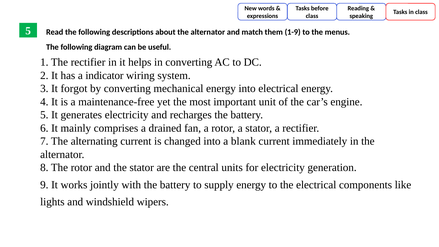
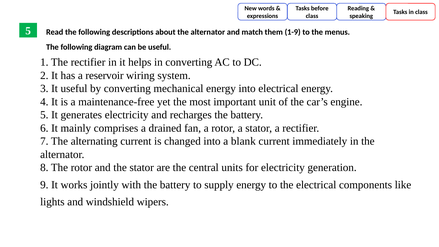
indicator: indicator -> reservoir (105, 75)
It forgot: forgot -> useful (74, 89)
